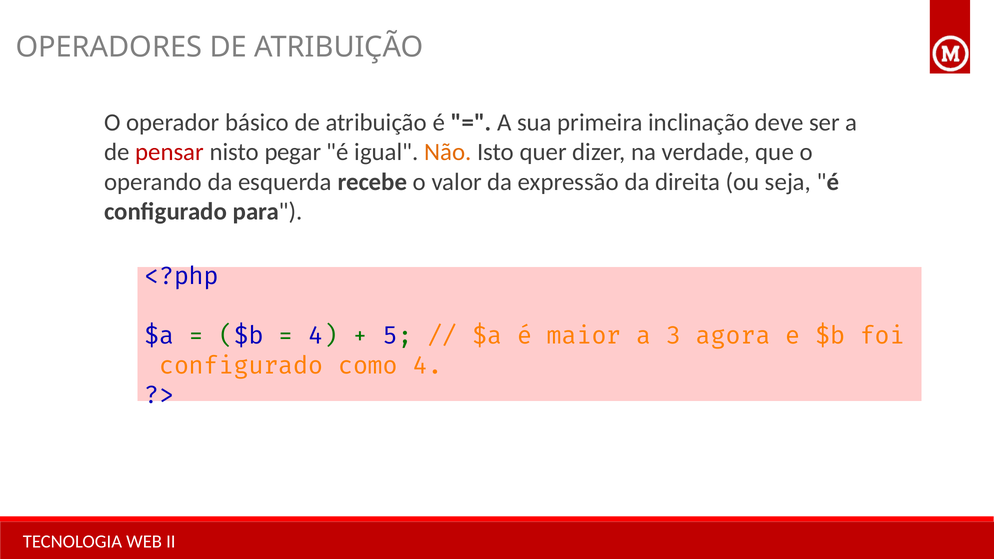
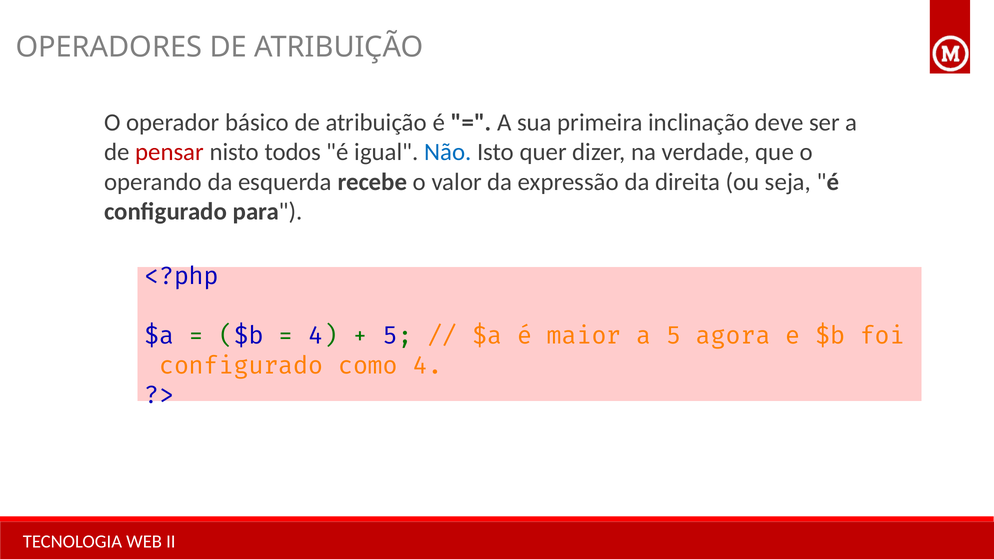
pegar: pegar -> todos (293, 152)
Não colour: orange -> blue (448, 152)
a 3: 3 -> 5 (674, 336)
